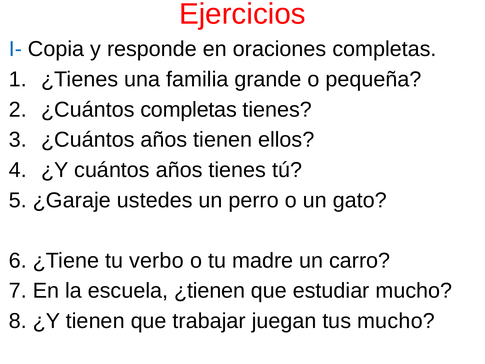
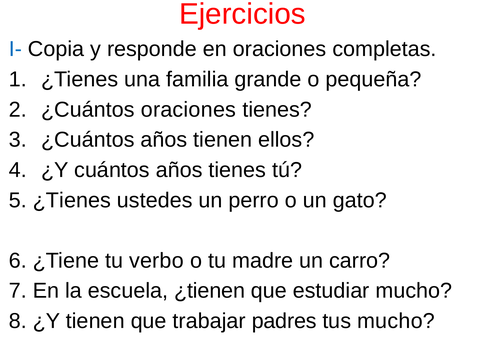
¿Cuántos completas: completas -> oraciones (188, 110)
5 ¿Garaje: ¿Garaje -> ¿Tienes (72, 200)
juegan: juegan -> padres (284, 321)
